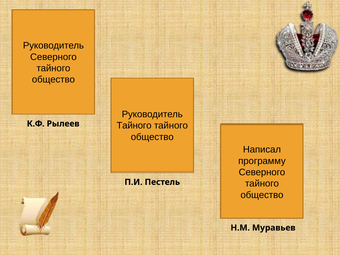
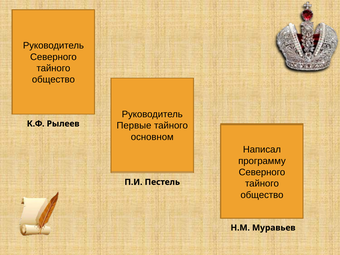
Тайного: Тайного -> Первые (134, 126)
общество: общество -> основном (152, 137)
